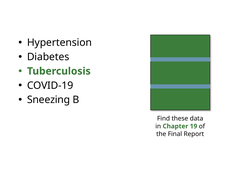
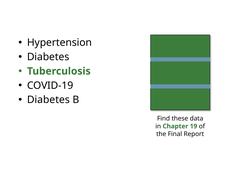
Sneezing: Sneezing -> Diabetes (48, 99)
